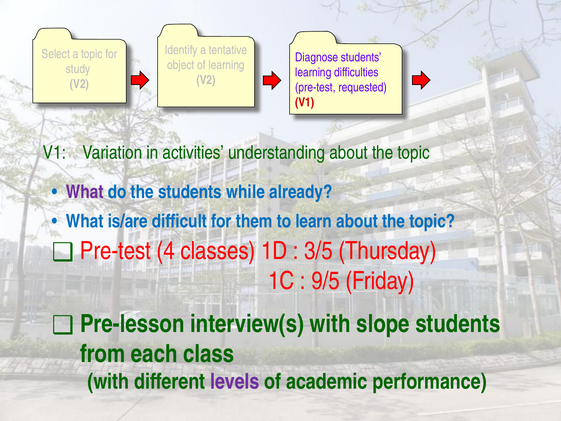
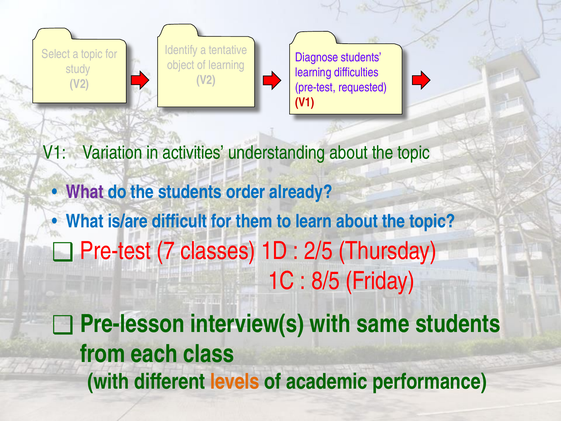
while: while -> order (246, 192)
4: 4 -> 7 (166, 251)
3/5: 3/5 -> 2/5 (318, 251)
9/5: 9/5 -> 8/5 (326, 281)
slope: slope -> same (383, 324)
levels colour: purple -> orange (235, 381)
